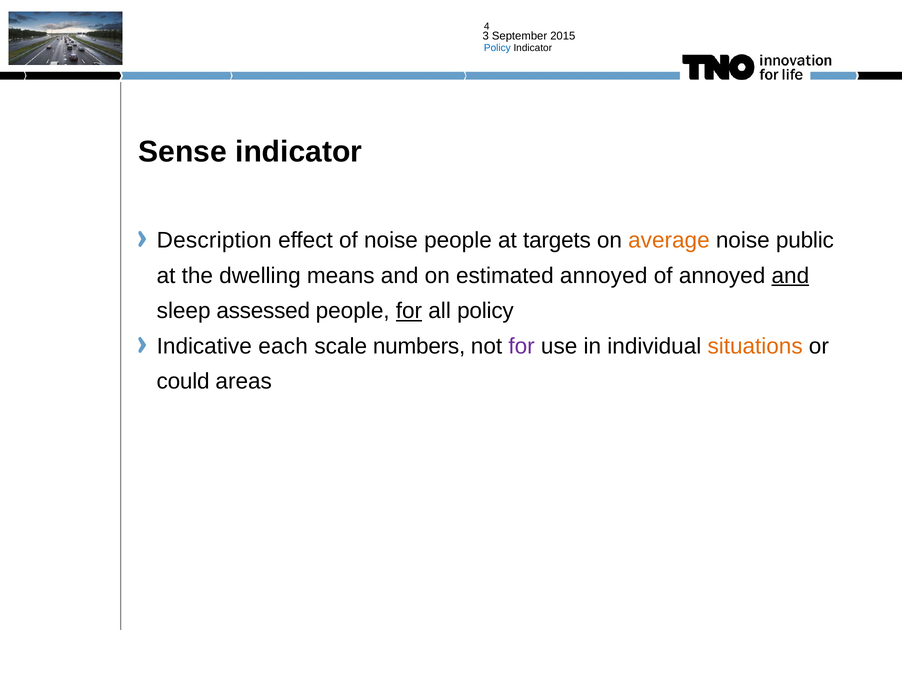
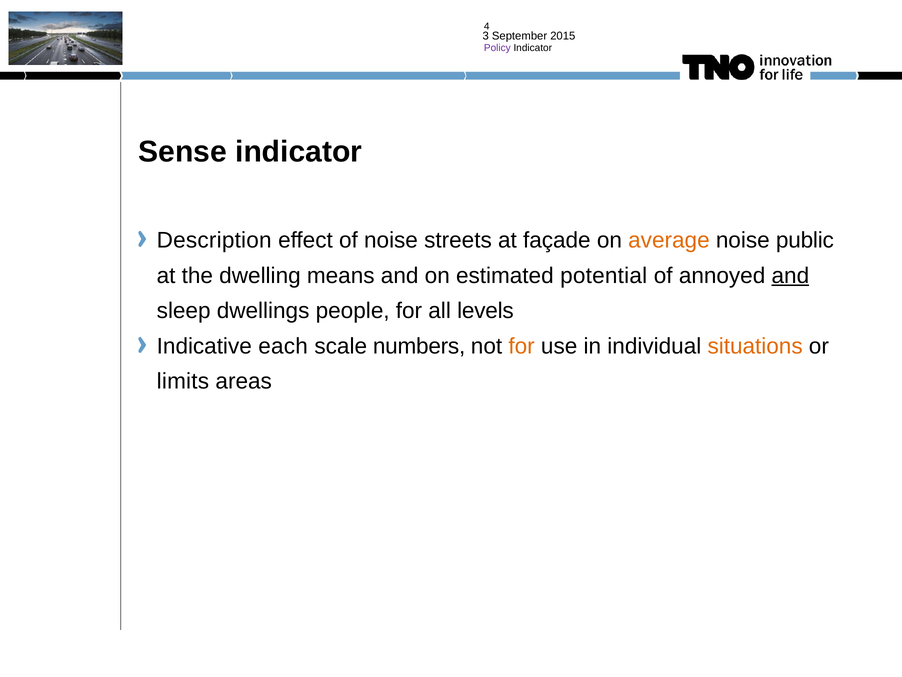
Policy colour: blue -> purple (497, 48)
noise people: people -> streets (458, 240)
targets: targets -> façade (557, 240)
estimated annoyed: annoyed -> potential (604, 275)
assessed: assessed -> dwellings (263, 311)
for underline: present -> none (409, 311)
all policy: policy -> levels (485, 311)
for colour: purple -> orange (522, 346)
could: could -> limits (183, 381)
